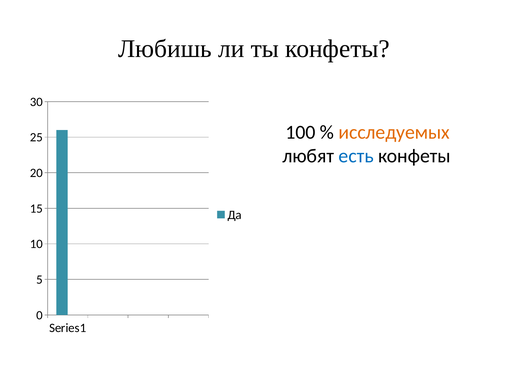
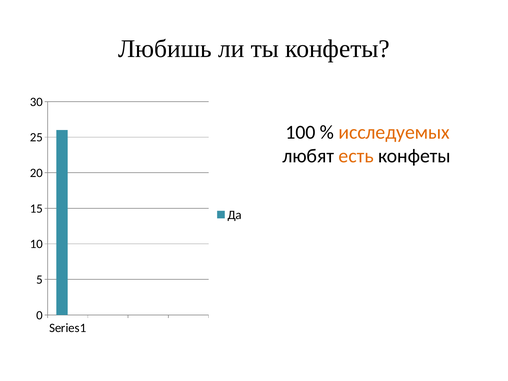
есть colour: blue -> orange (356, 156)
